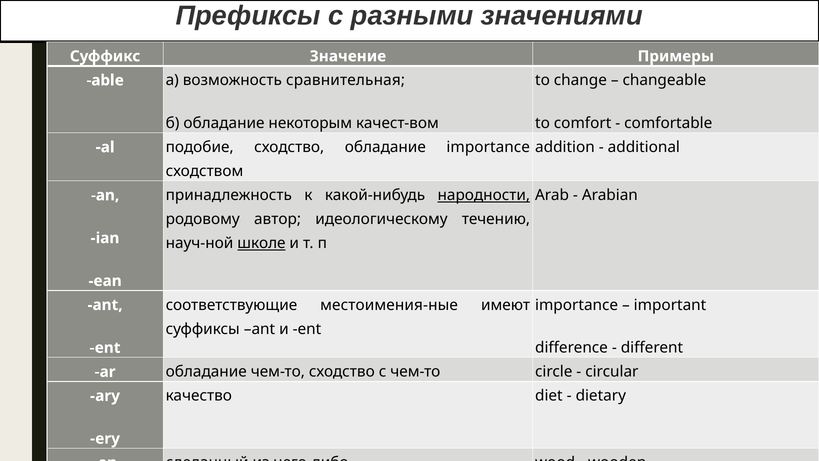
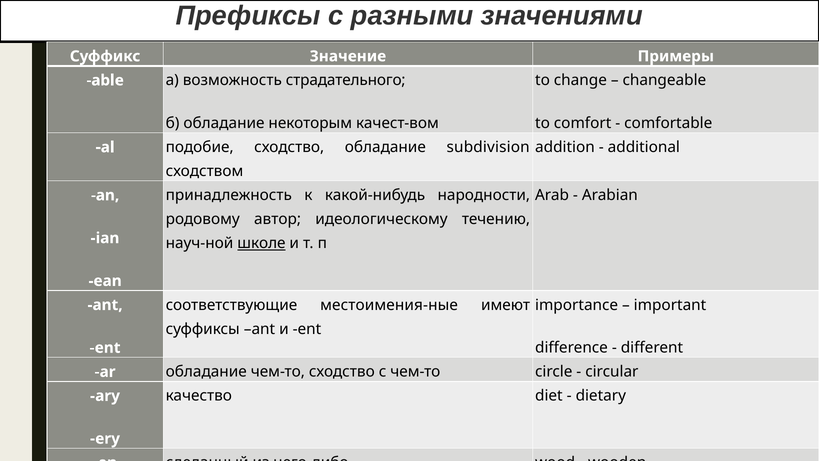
возможность сравнительная: сравнительная -> страдательного (346, 80)
обладание importance: importance -> subdivision (488, 147)
народности underline: present -> none (484, 195)
